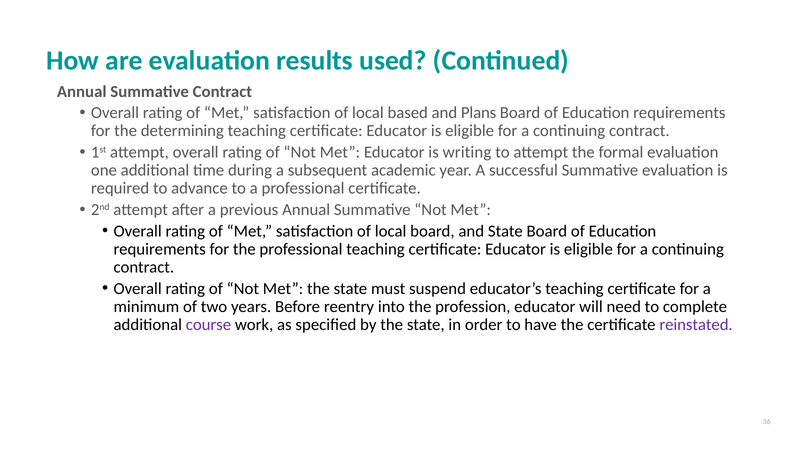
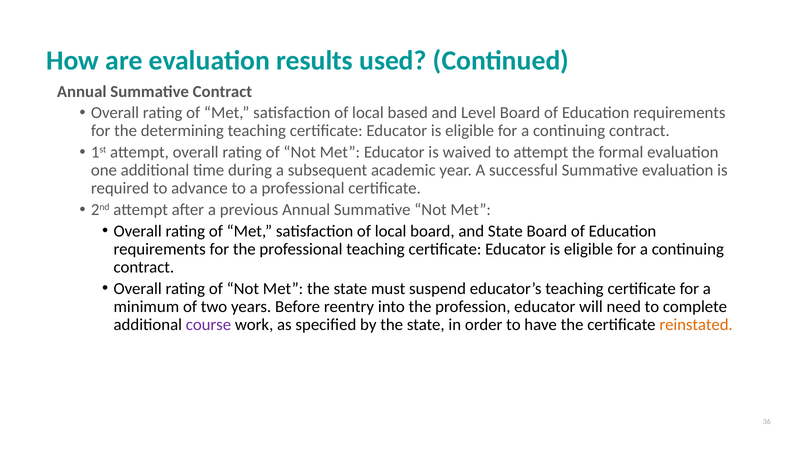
Plans: Plans -> Level (479, 113)
writing: writing -> waived (467, 152)
reinstated colour: purple -> orange (696, 325)
